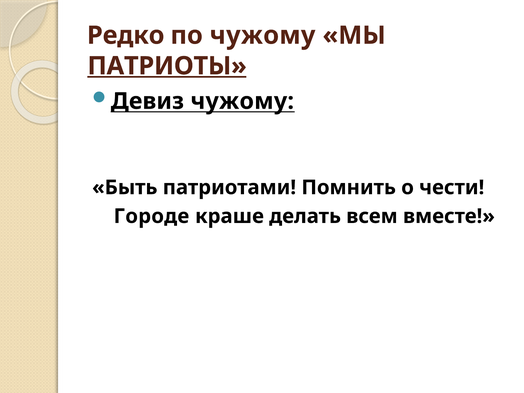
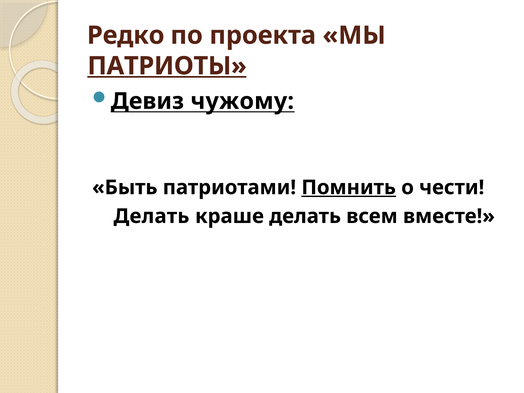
по чужому: чужому -> проекта (263, 35)
Помнить underline: none -> present (349, 187)
Городе: Городе -> Делать (151, 216)
